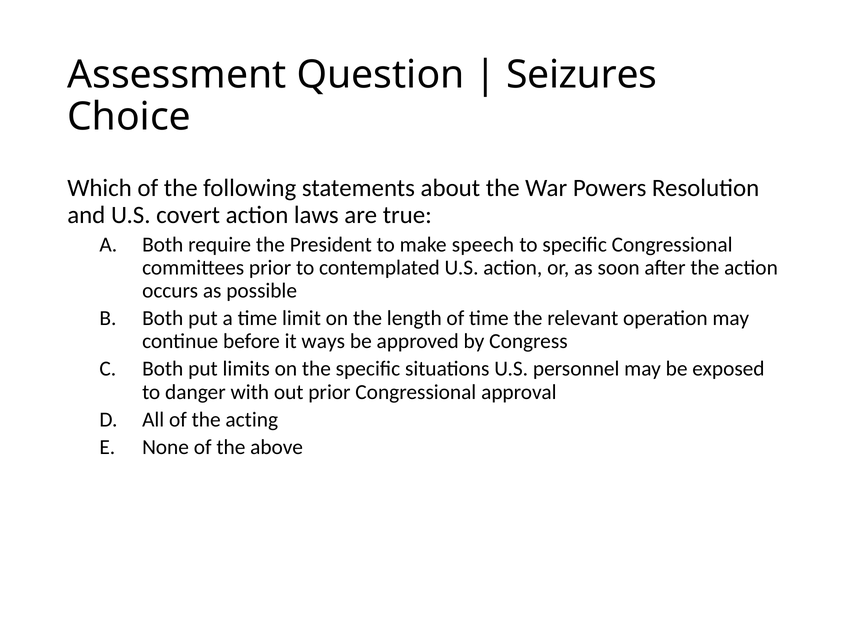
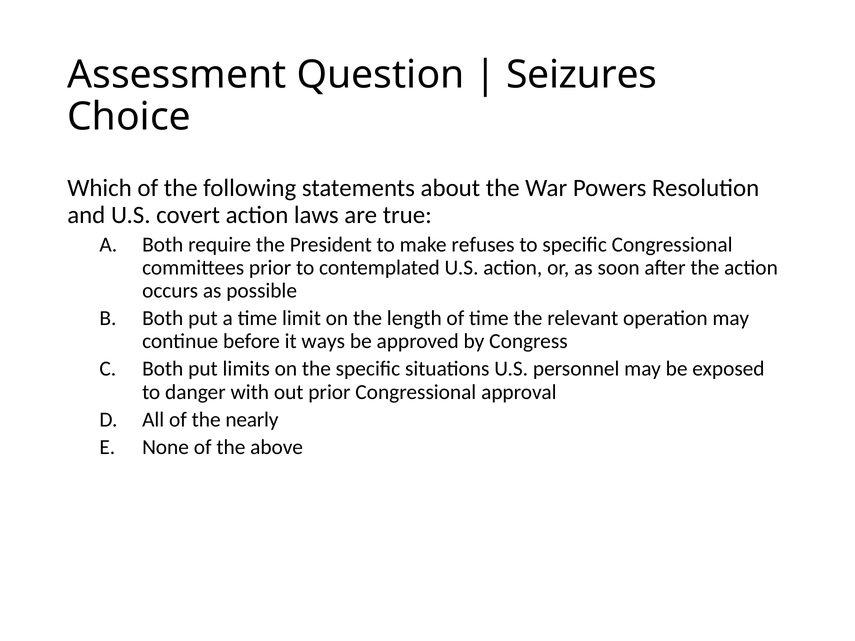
speech: speech -> refuses (483, 245)
acting: acting -> nearly (252, 420)
